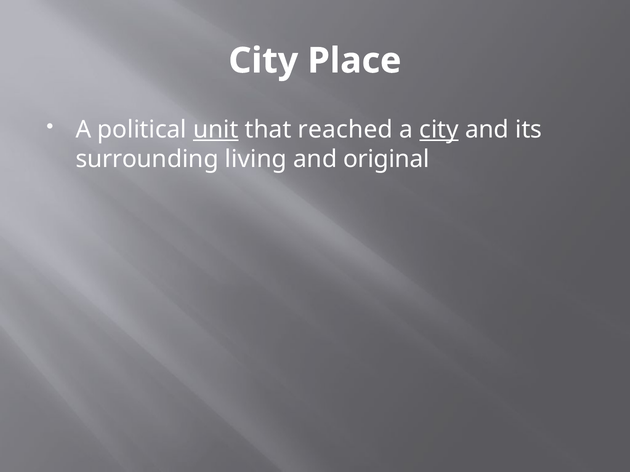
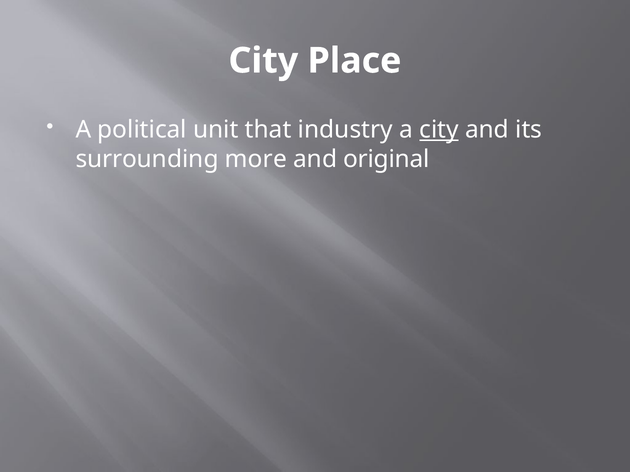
unit underline: present -> none (216, 130)
reached: reached -> industry (345, 130)
living: living -> more (256, 159)
